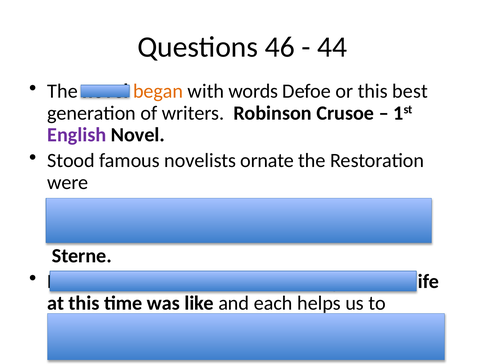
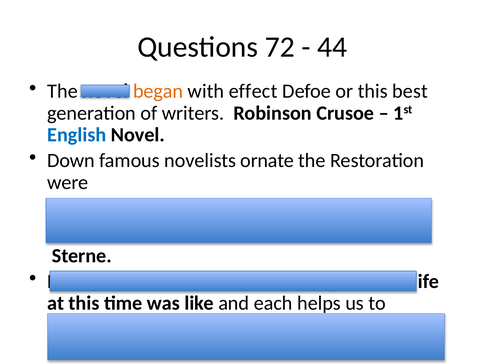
46: 46 -> 72 (280, 47)
words: words -> effect (253, 91)
English colour: purple -> blue (77, 135)
Stood: Stood -> Down (71, 161)
